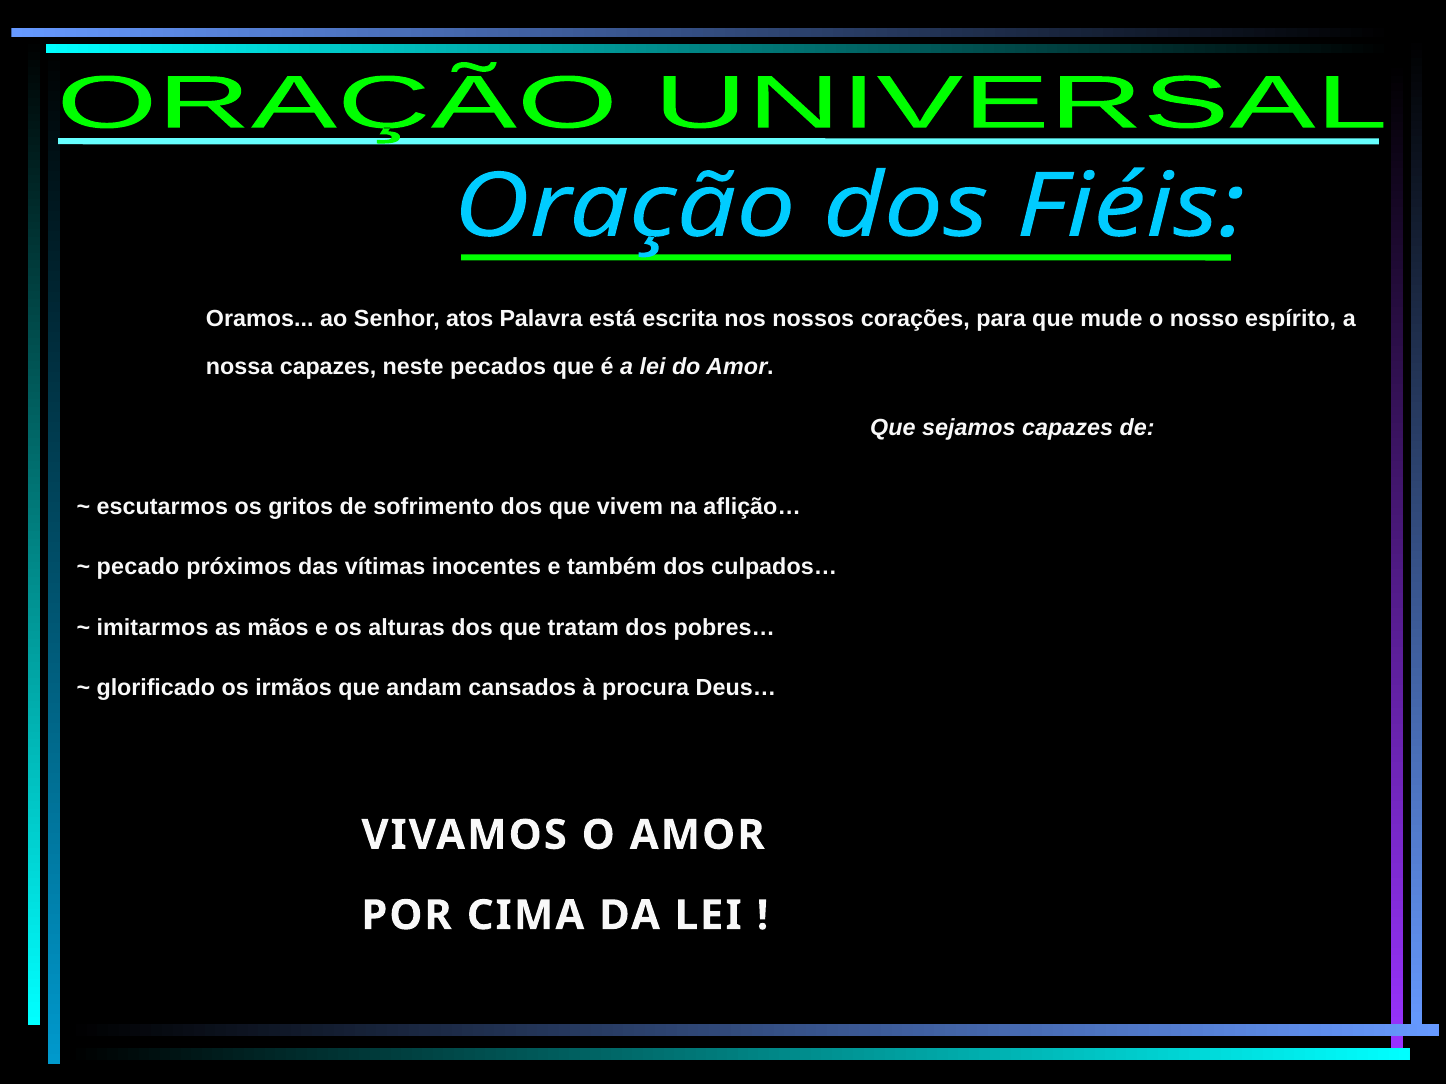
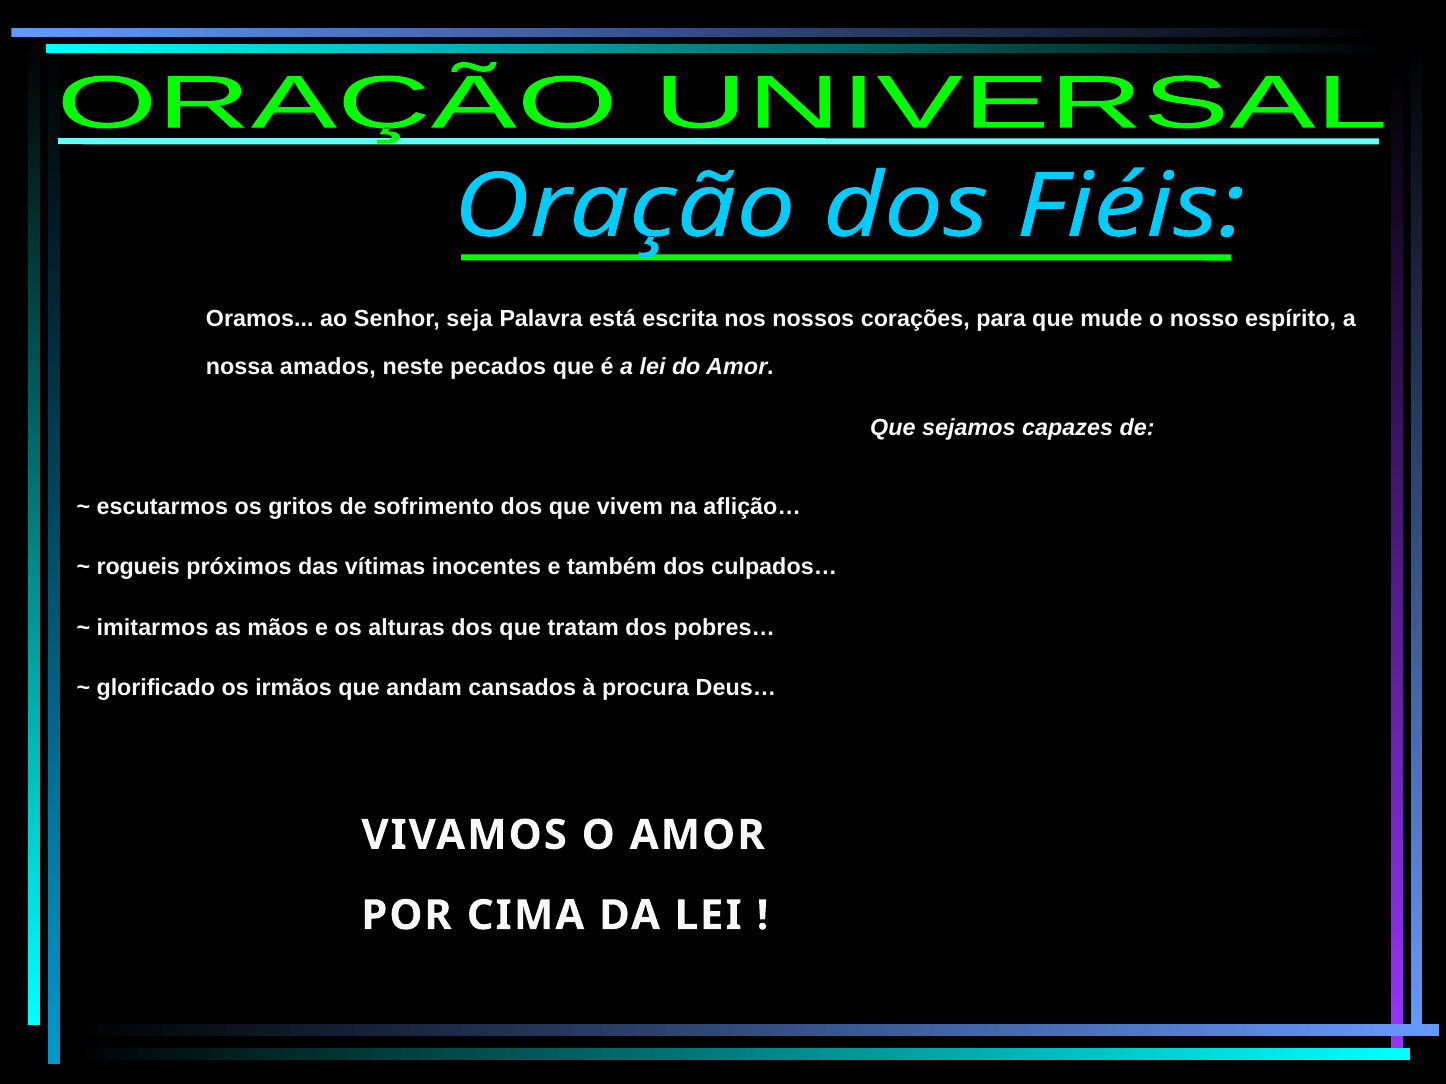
atos: atos -> seja (470, 319)
nossa capazes: capazes -> amados (328, 367)
pecado: pecado -> rogueis (138, 568)
